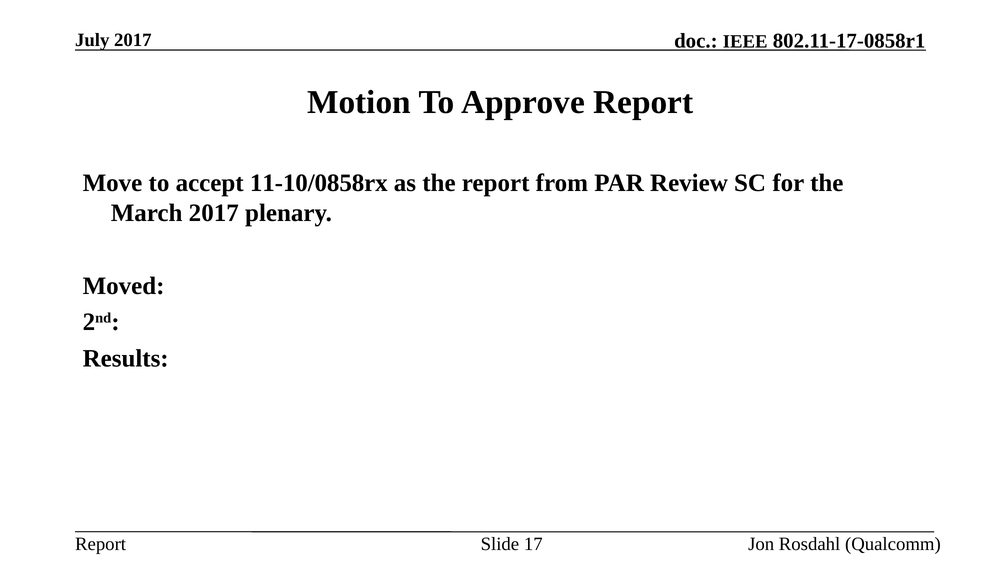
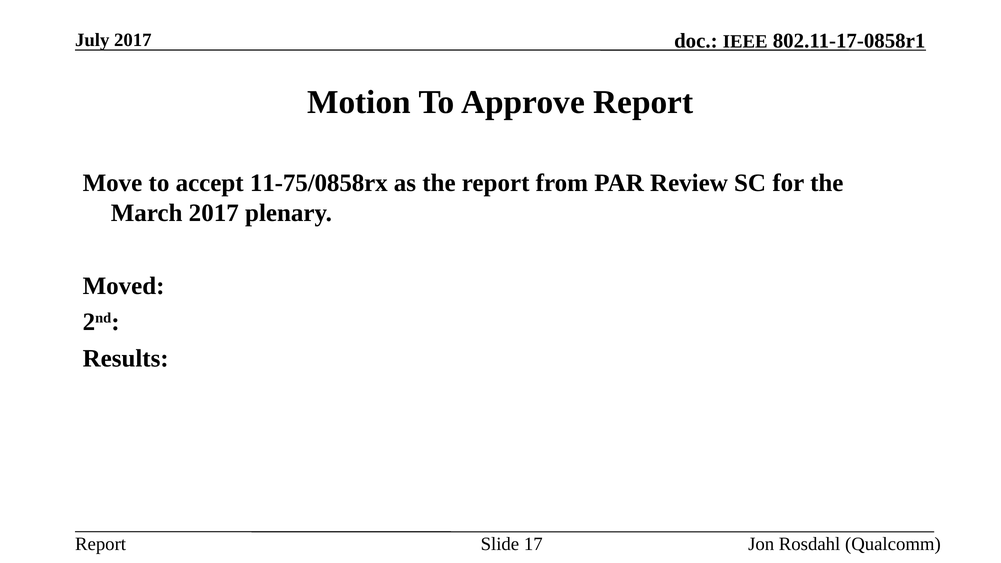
11-10/0858rx: 11-10/0858rx -> 11-75/0858rx (319, 183)
